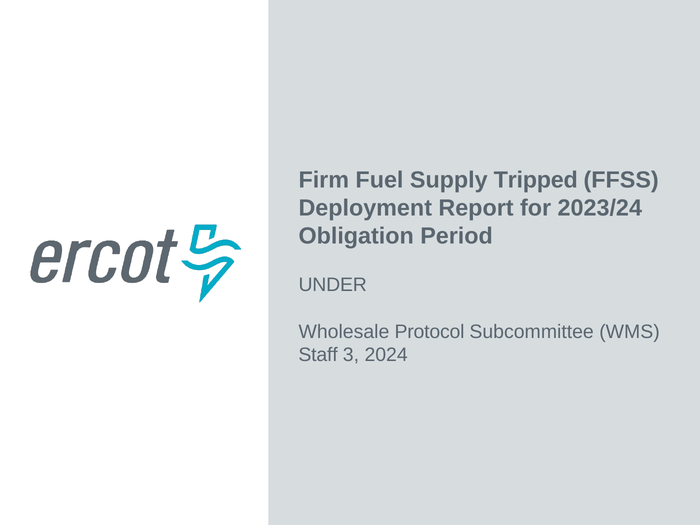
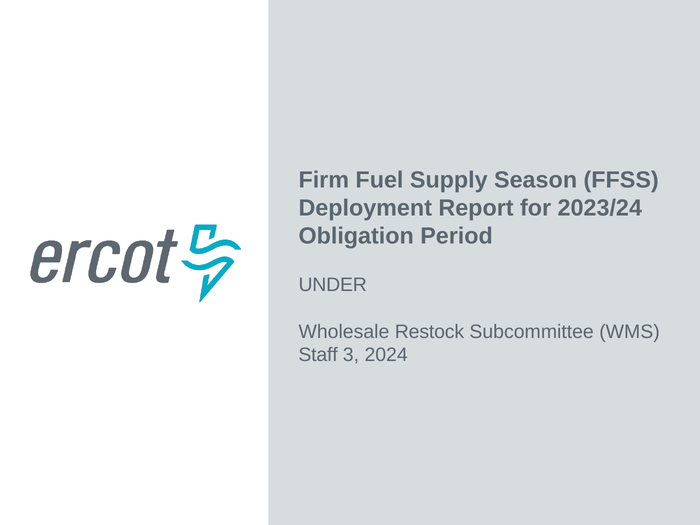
Tripped: Tripped -> Season (536, 180)
Protocol: Protocol -> Restock (430, 332)
